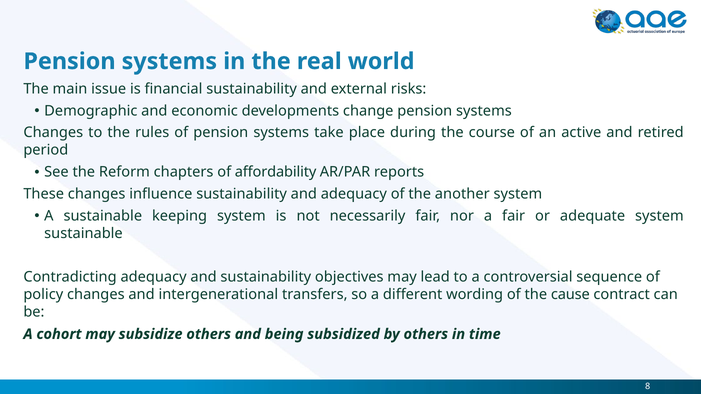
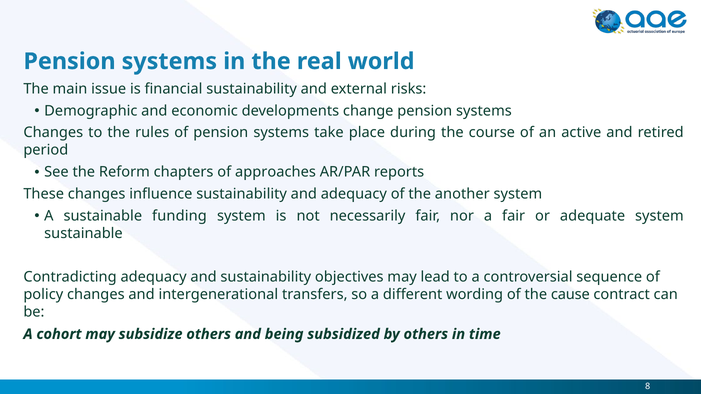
affordability: affordability -> approaches (275, 172)
keeping: keeping -> funding (179, 216)
